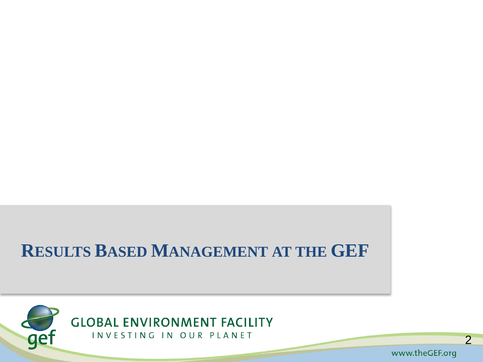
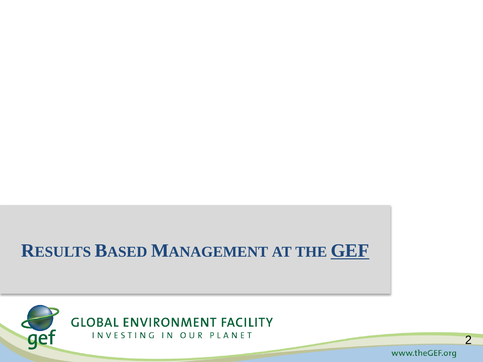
GEF underline: none -> present (350, 251)
